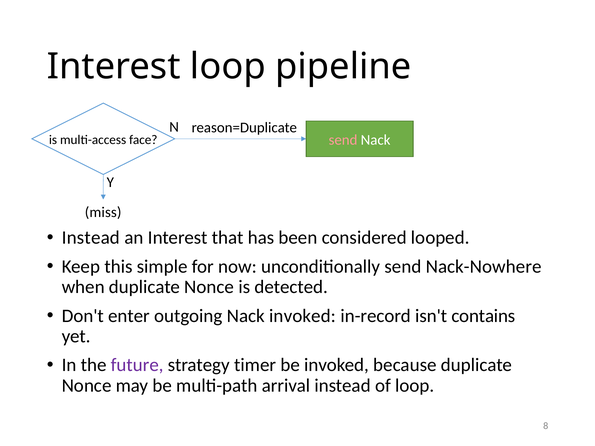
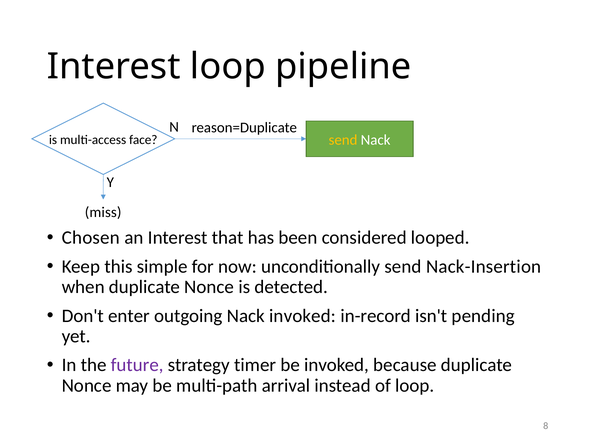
send colour: pink -> yellow (343, 140)
Instead: Instead -> Chosen (91, 238)
Nack-Nowhere: Nack-Nowhere -> Nack-Insertion (484, 267)
contains: contains -> pending (483, 316)
